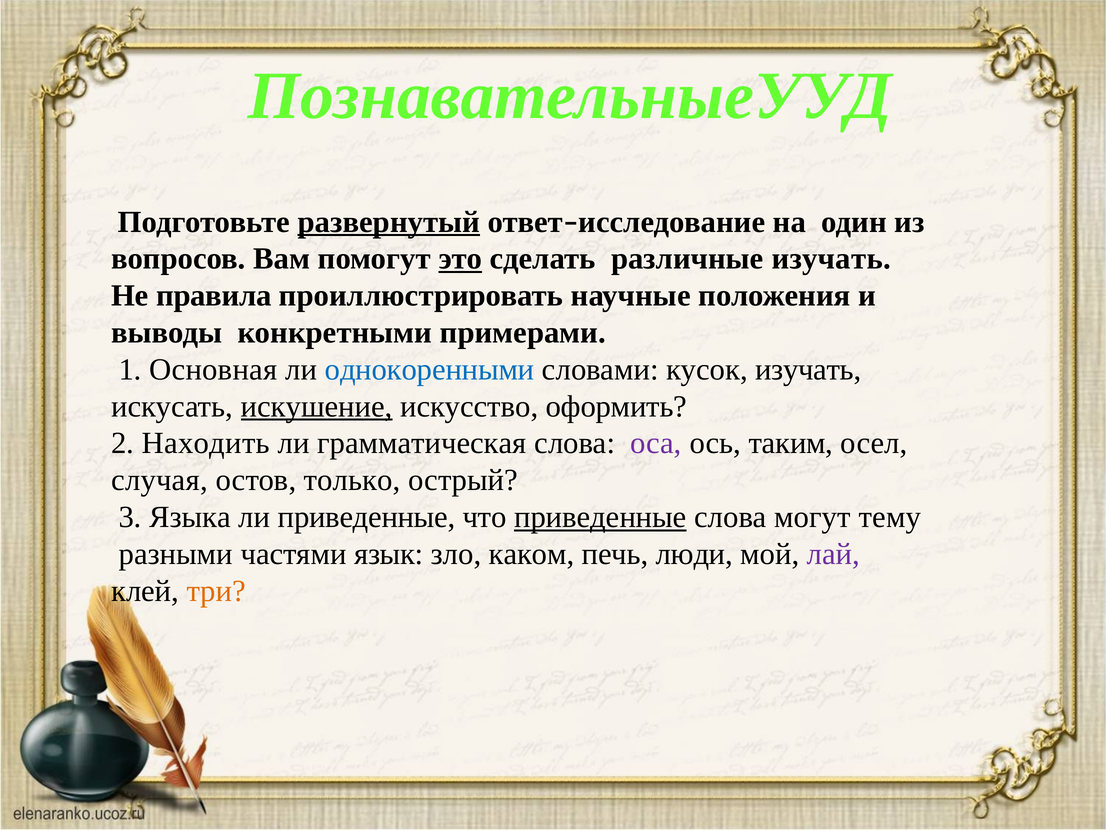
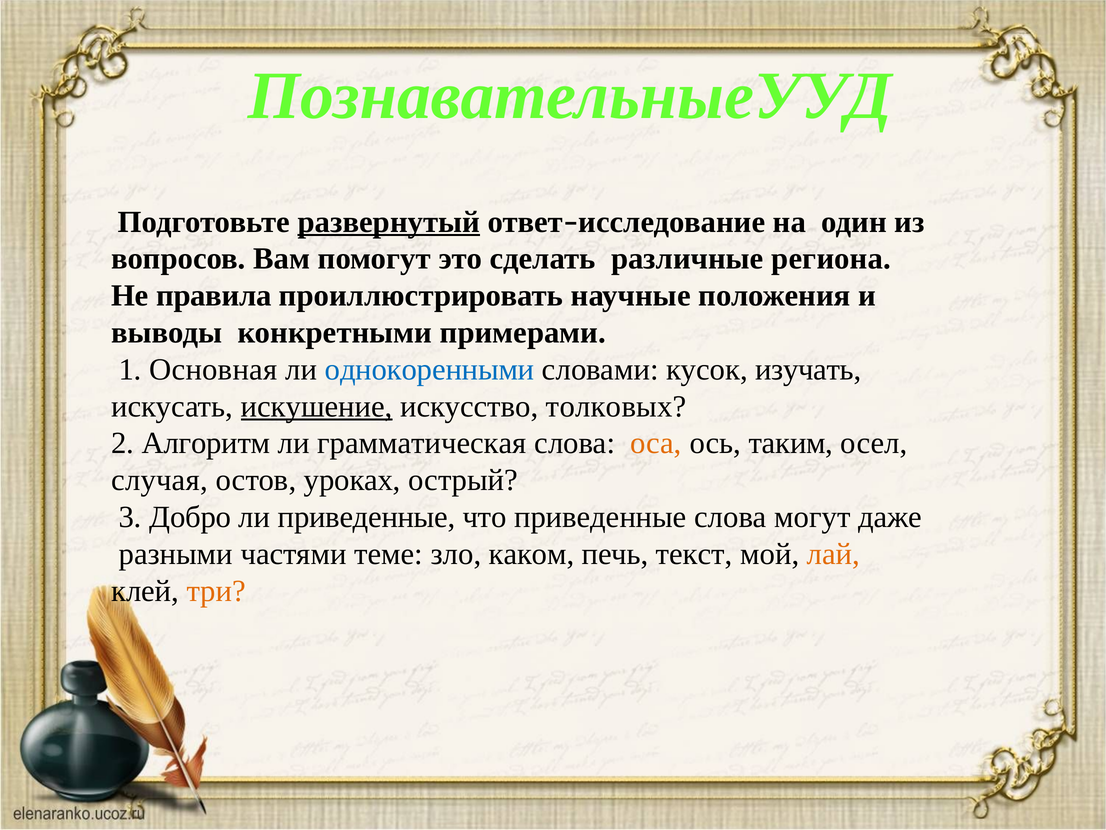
это underline: present -> none (460, 259)
различные изучать: изучать -> региона (831, 259)
оформить: оформить -> толковых (616, 406)
Находить: Находить -> Алгоритм (206, 443)
оса colour: purple -> orange (656, 443)
только: только -> уроках (352, 480)
Языка: Языка -> Добро (190, 517)
приведенные underline: present -> none (600, 517)
тему: тему -> даже (890, 517)
язык: язык -> теме (389, 554)
люди: люди -> текст (694, 554)
лай colour: purple -> orange (834, 554)
